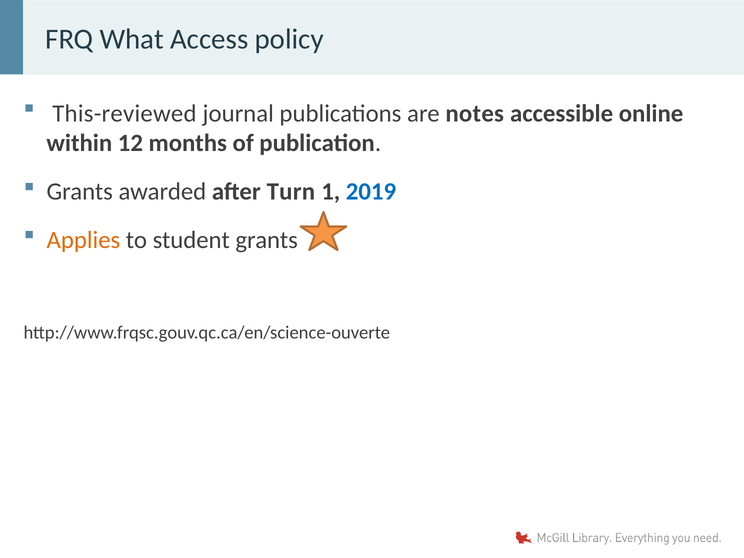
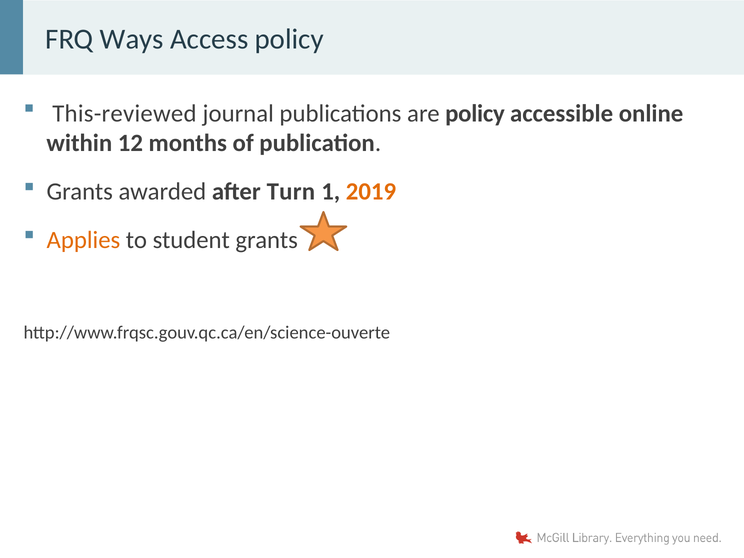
What: What -> Ways (132, 39)
are notes: notes -> policy (475, 113)
2019 colour: blue -> orange (371, 191)
